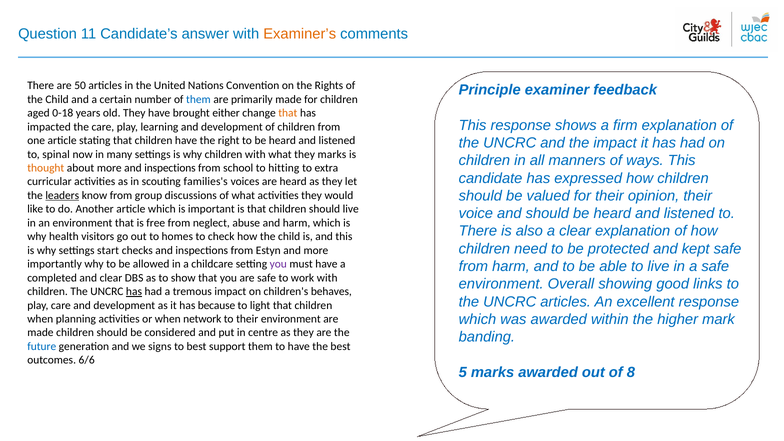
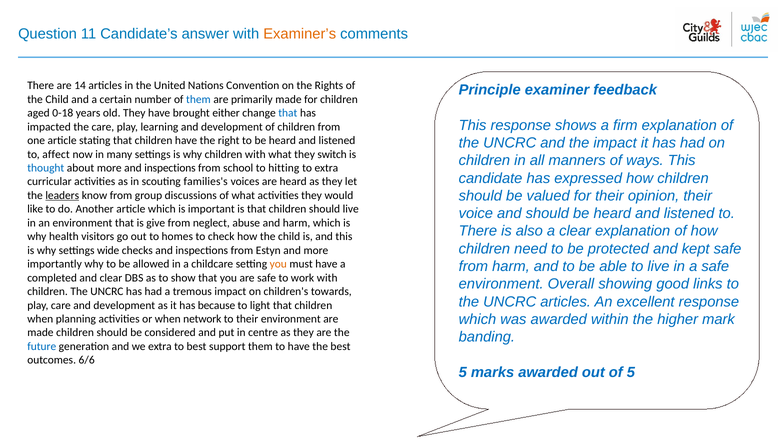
50: 50 -> 14 (80, 86)
that colour: orange -> blue (288, 113)
spinal: spinal -> affect (56, 154)
they marks: marks -> switch (332, 154)
thought colour: orange -> blue (46, 168)
free: free -> give (156, 223)
start: start -> wide (108, 250)
you colour: purple -> orange (278, 264)
has underline: present -> none (134, 292)
behaves: behaves -> towards (331, 292)
we signs: signs -> extra (160, 346)
of 8: 8 -> 5 (631, 372)
